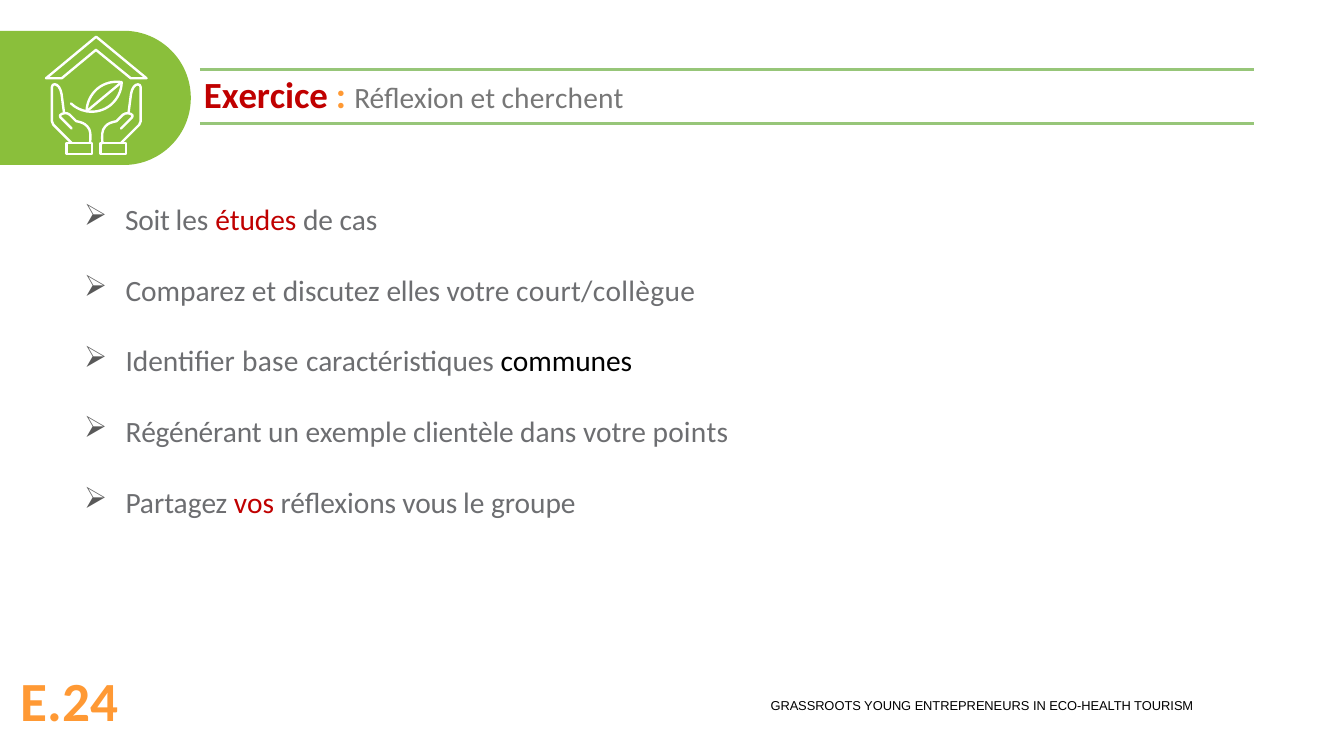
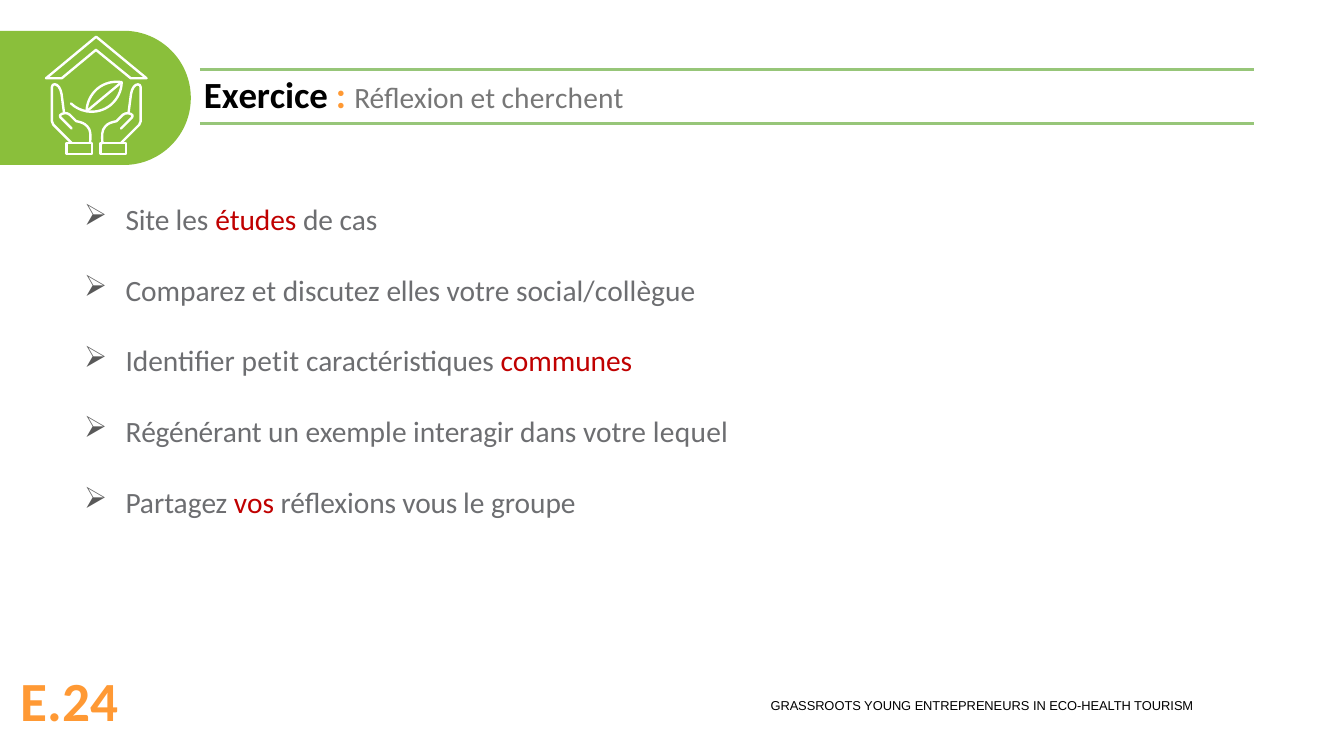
Exercice colour: red -> black (266, 96)
Soit: Soit -> Site (148, 221)
court/collègue: court/collègue -> social/collègue (606, 291)
Identifier base: base -> petit (270, 362)
communes colour: black -> red (566, 362)
clientèle: clientèle -> interagir (463, 433)
points: points -> lequel (690, 433)
